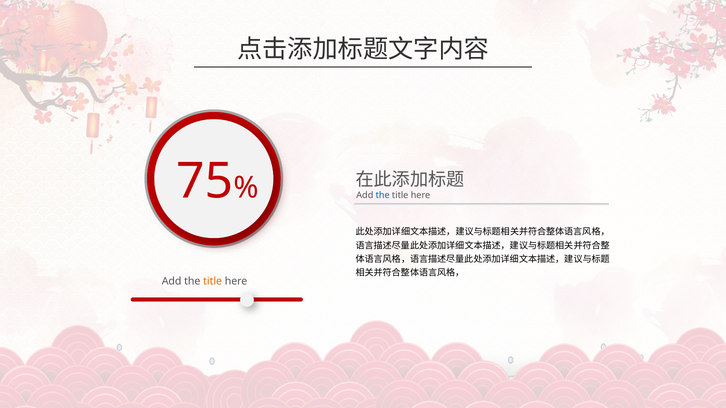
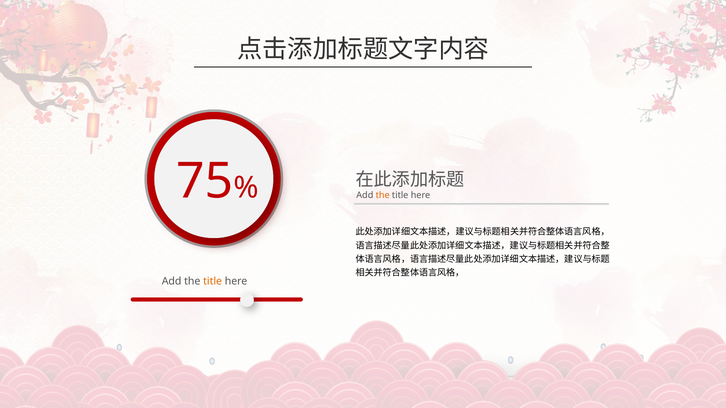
the colour: blue -> orange (383, 195)
